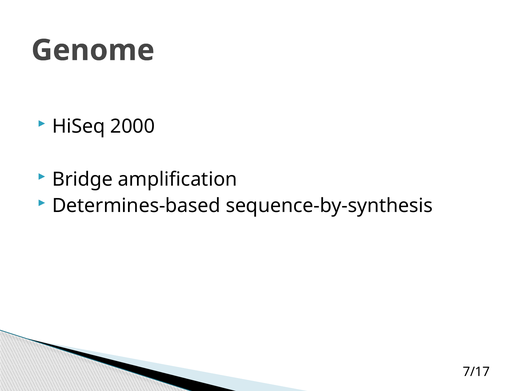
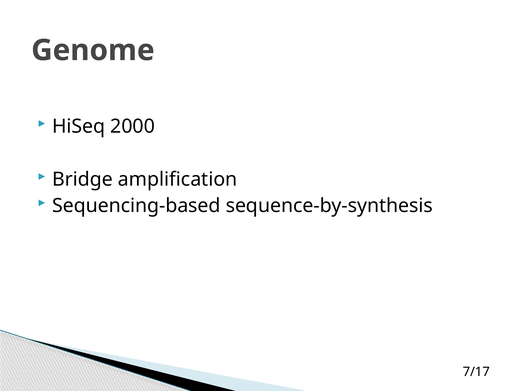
Determines-based: Determines-based -> Sequencing-based (136, 205)
